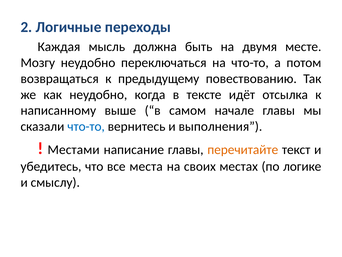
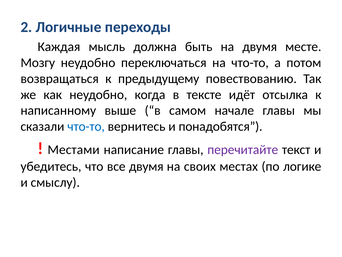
выполнения: выполнения -> понадобятся (221, 126)
перечитайте colour: orange -> purple (243, 149)
все места: места -> двумя (146, 166)
